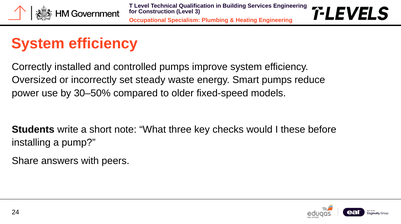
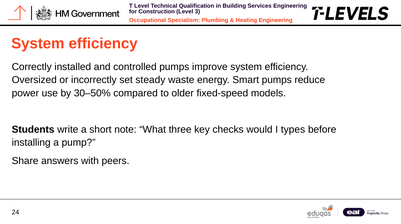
these: these -> types (293, 130)
